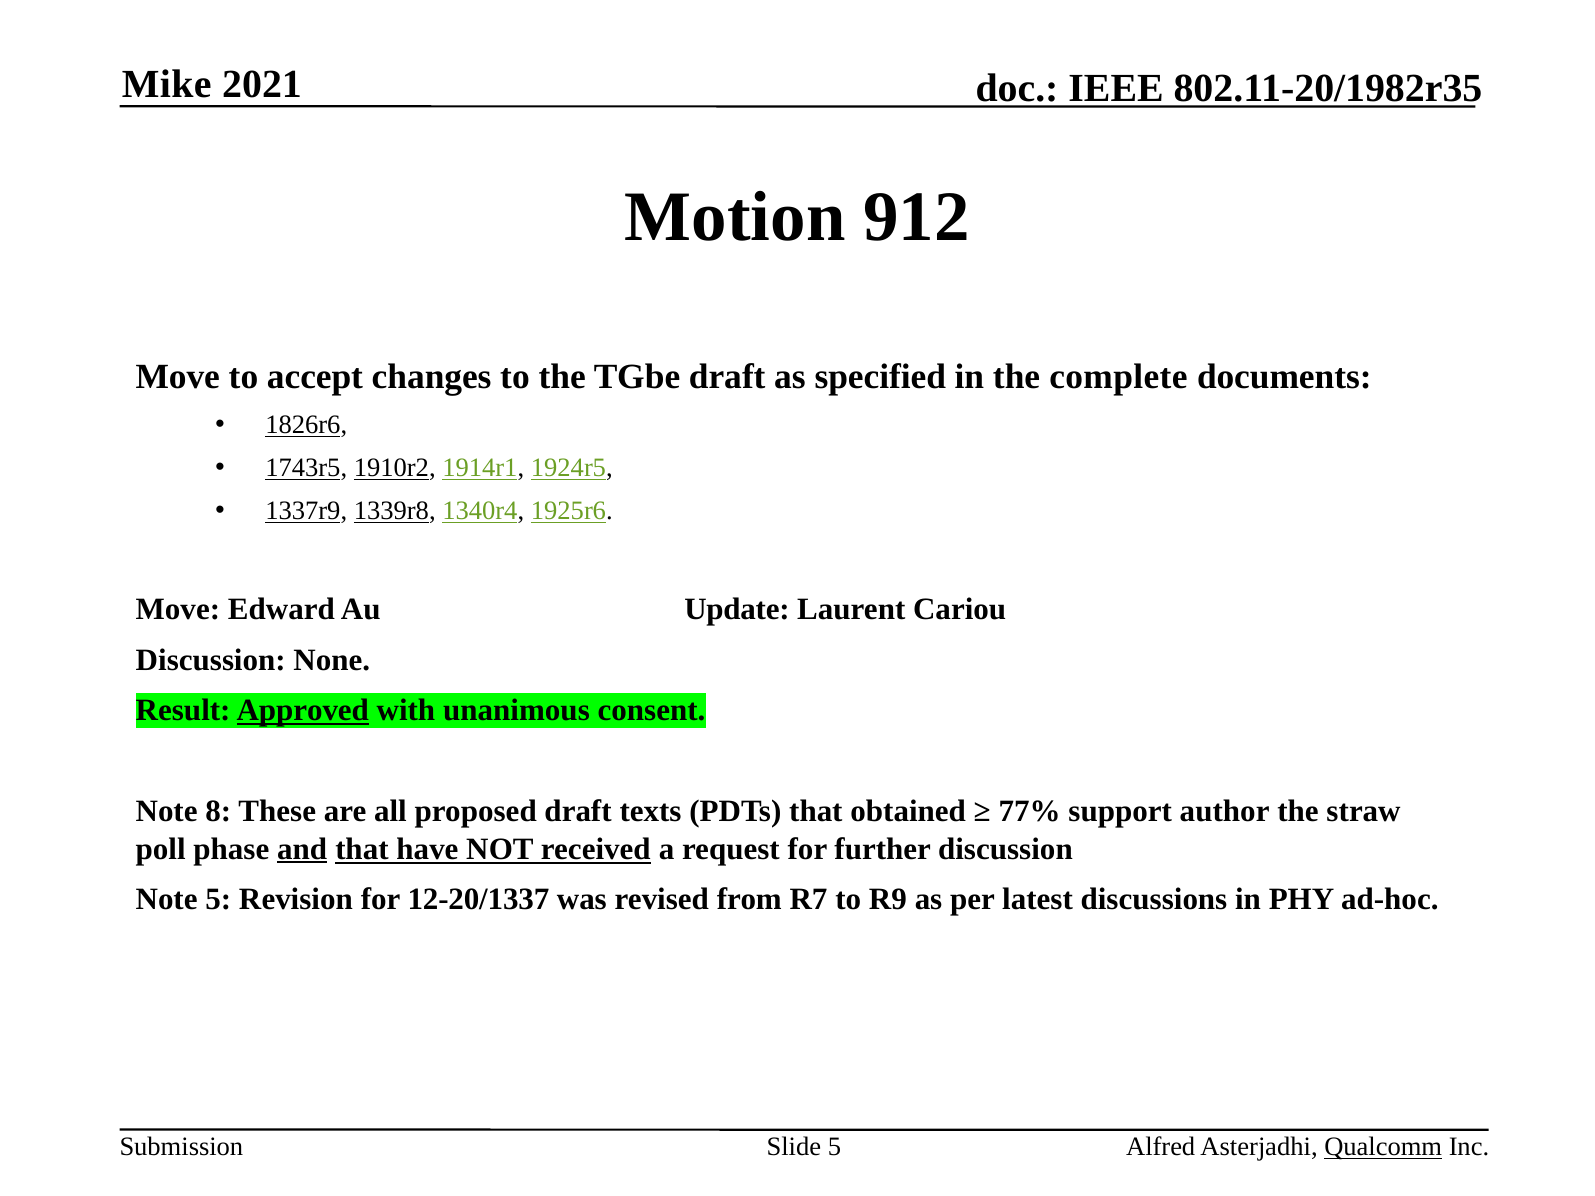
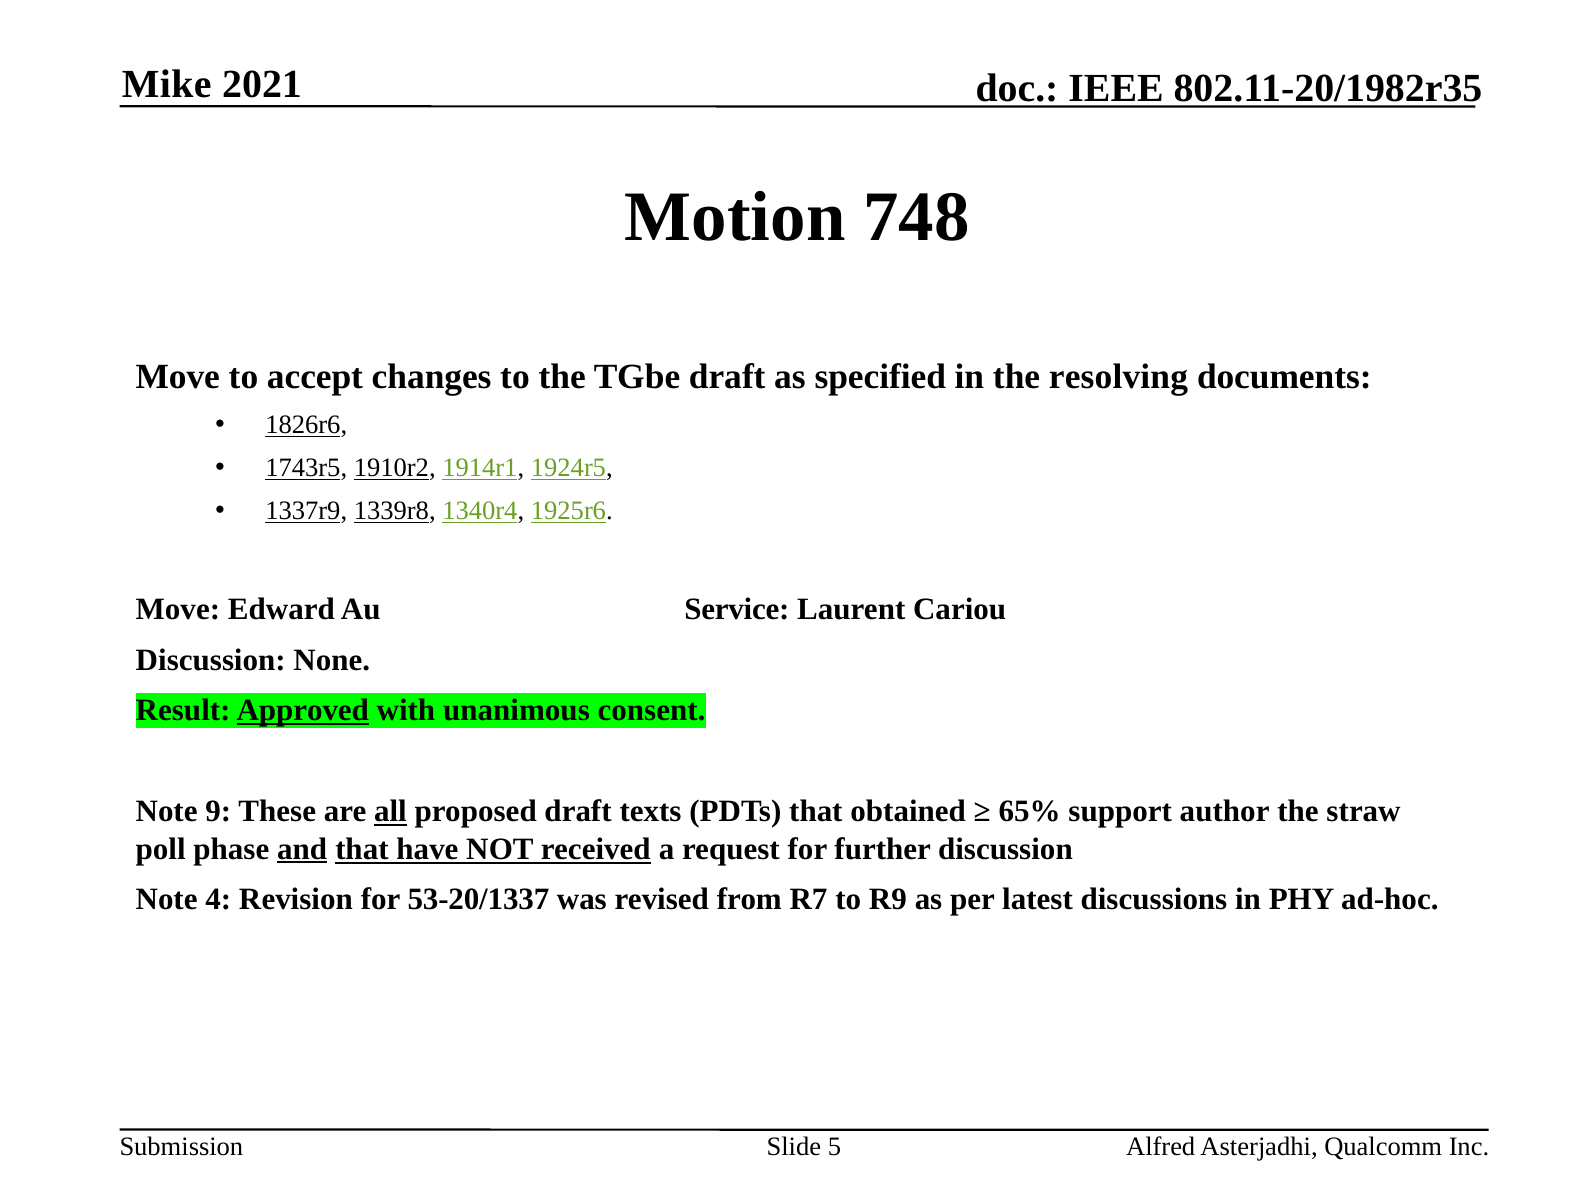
912: 912 -> 748 (916, 217)
complete: complete -> resolving (1118, 377)
Update: Update -> Service (737, 610)
8: 8 -> 9 (218, 812)
all underline: none -> present (390, 812)
77%: 77% -> 65% (1030, 812)
Note 5: 5 -> 4 (218, 900)
12-20/1337: 12-20/1337 -> 53-20/1337 (478, 900)
Qualcomm underline: present -> none (1383, 1147)
